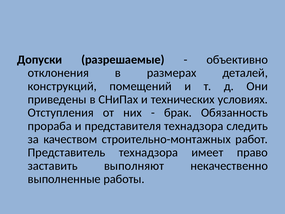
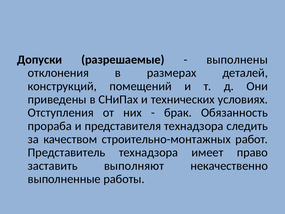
объективно: объективно -> выполнены (237, 60)
